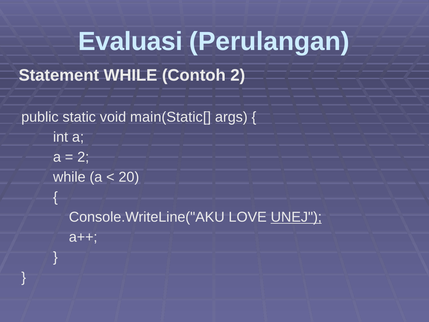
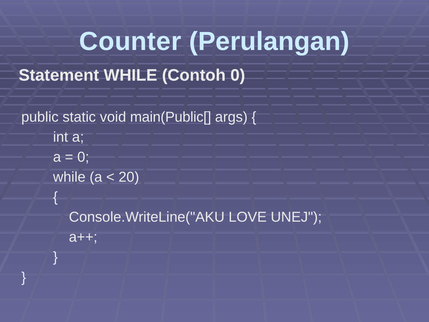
Evaluasi: Evaluasi -> Counter (130, 41)
Contoh 2: 2 -> 0 (238, 75)
main(Static[: main(Static[ -> main(Public[ (171, 117)
2: 2 -> 0 (83, 157)
UNEJ underline: present -> none (296, 217)
